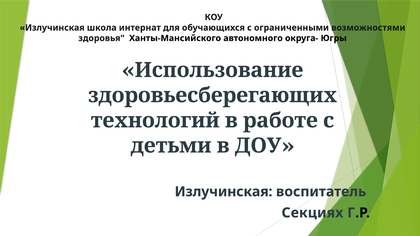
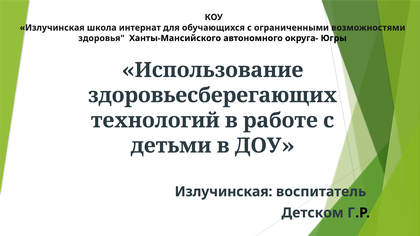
Секциях: Секциях -> Детском (313, 213)
